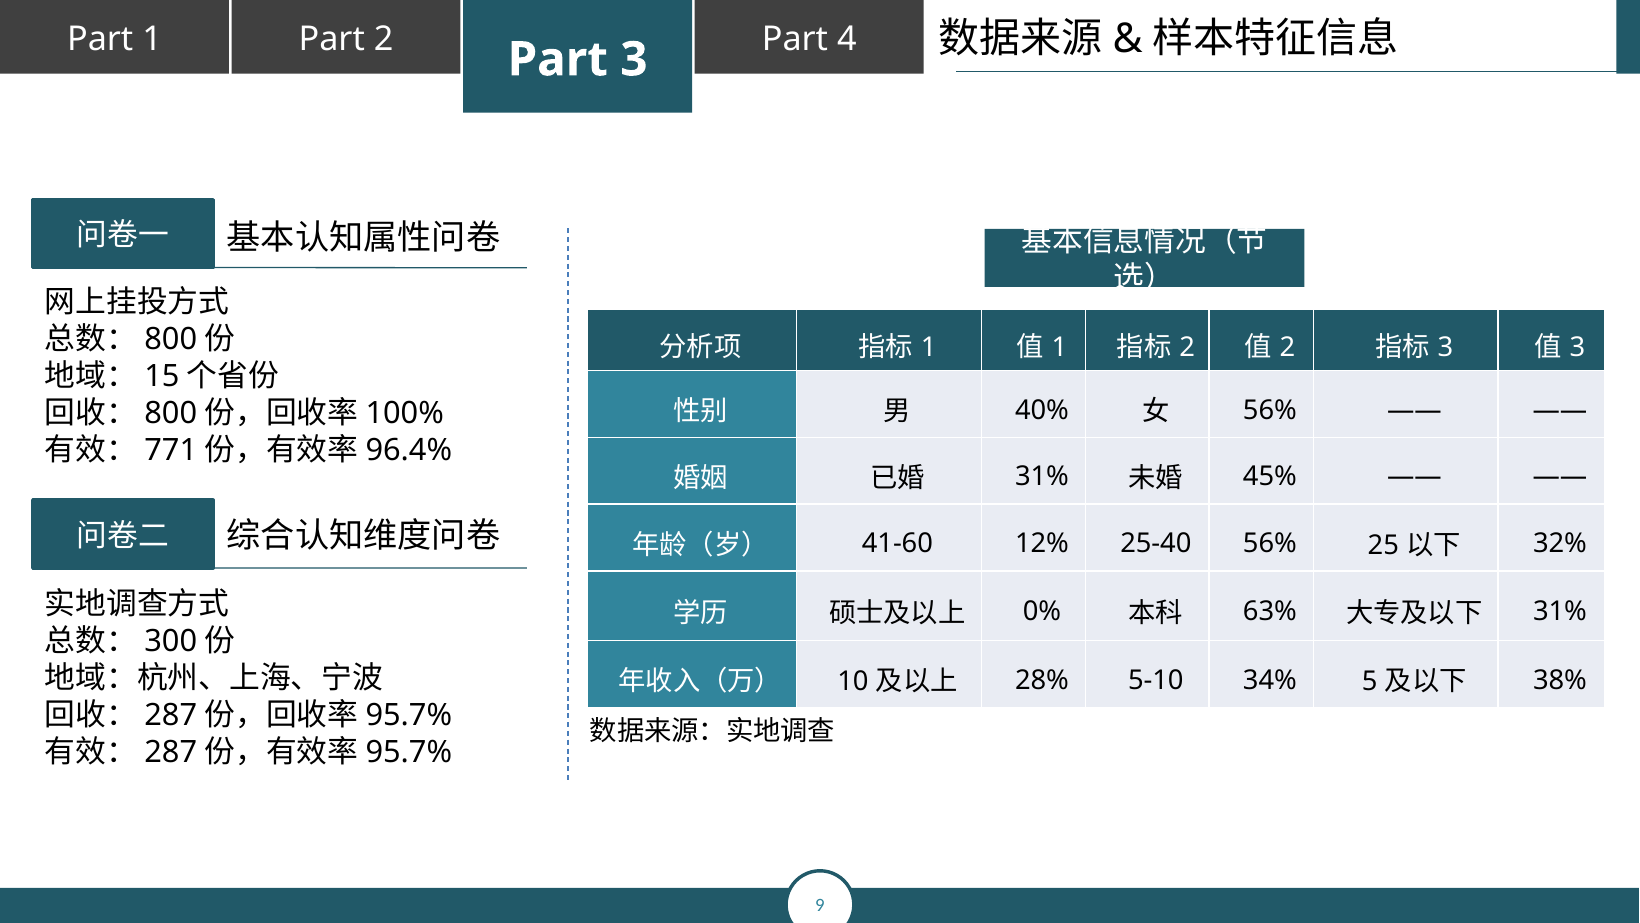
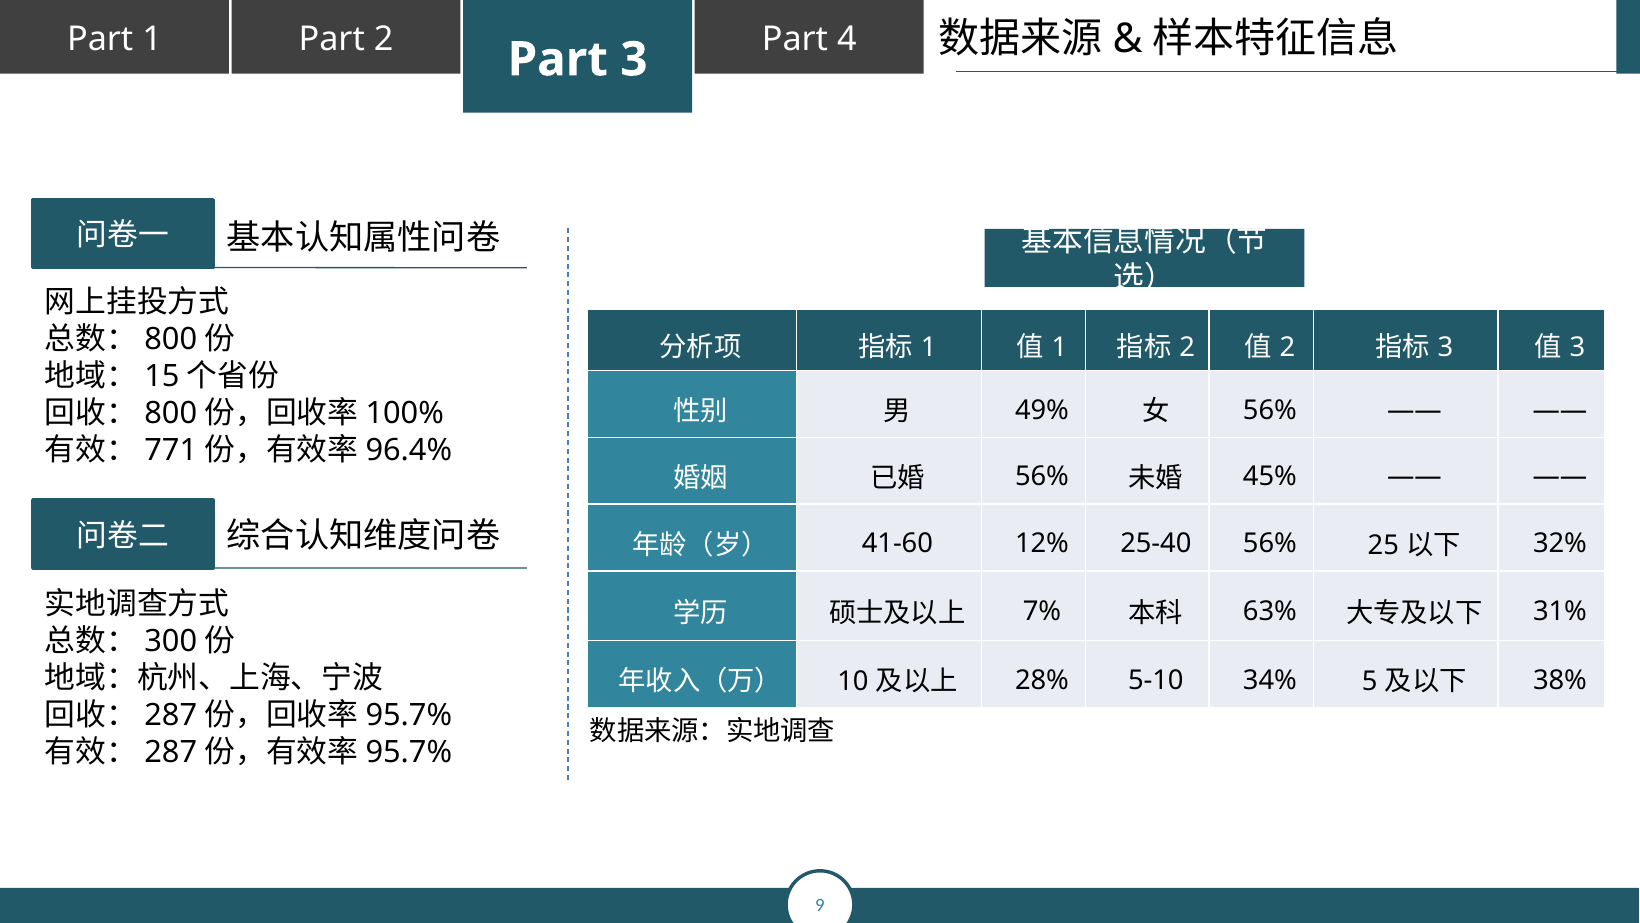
40%: 40% -> 49% (1042, 410)
31%: 31% -> 56% (1042, 477)
0%: 0% -> 7% (1042, 612)
